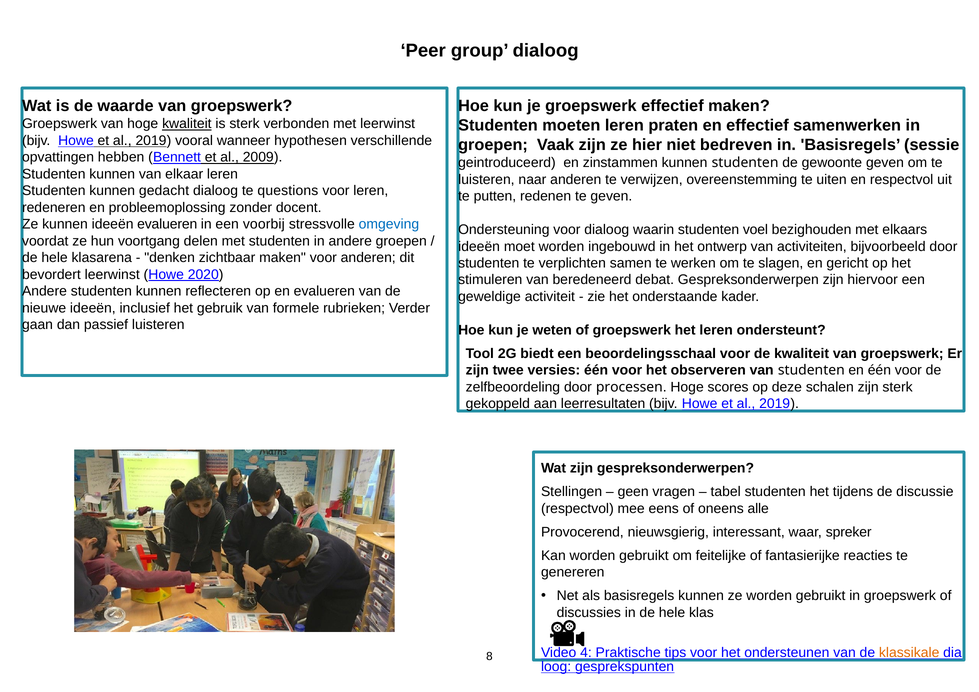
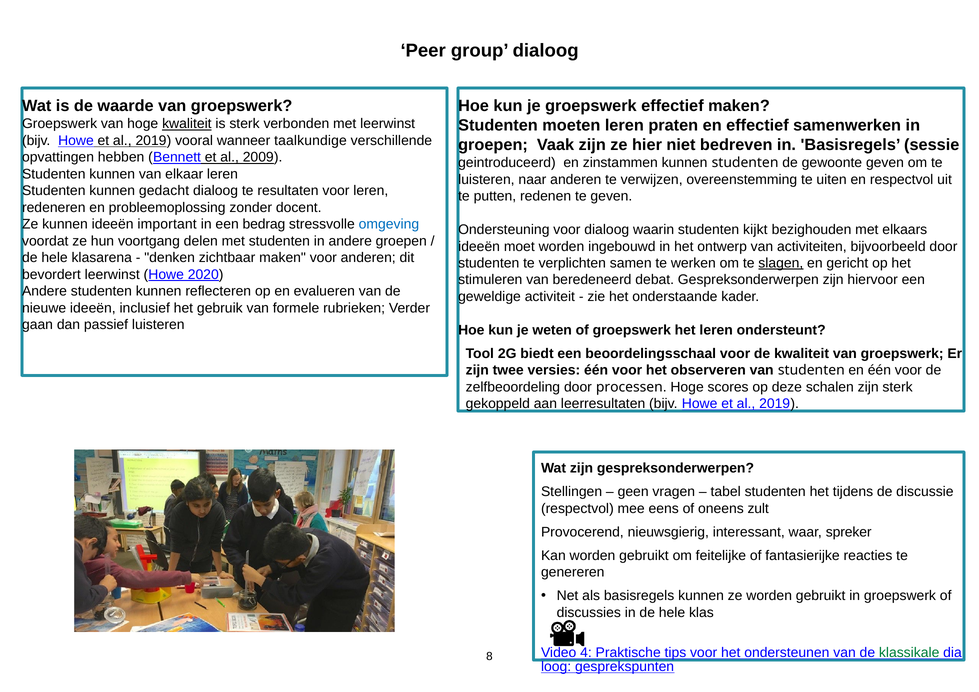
hypothesen: hypothesen -> taalkundige (311, 141)
questions: questions -> resultaten (288, 191)
ideeën evalueren: evalueren -> important (167, 224)
voorbij: voorbij -> bedrag (264, 224)
voel: voel -> kijkt (755, 230)
slagen underline: none -> present (781, 263)
alle: alle -> zult (758, 509)
klassikale colour: orange -> green (909, 653)
